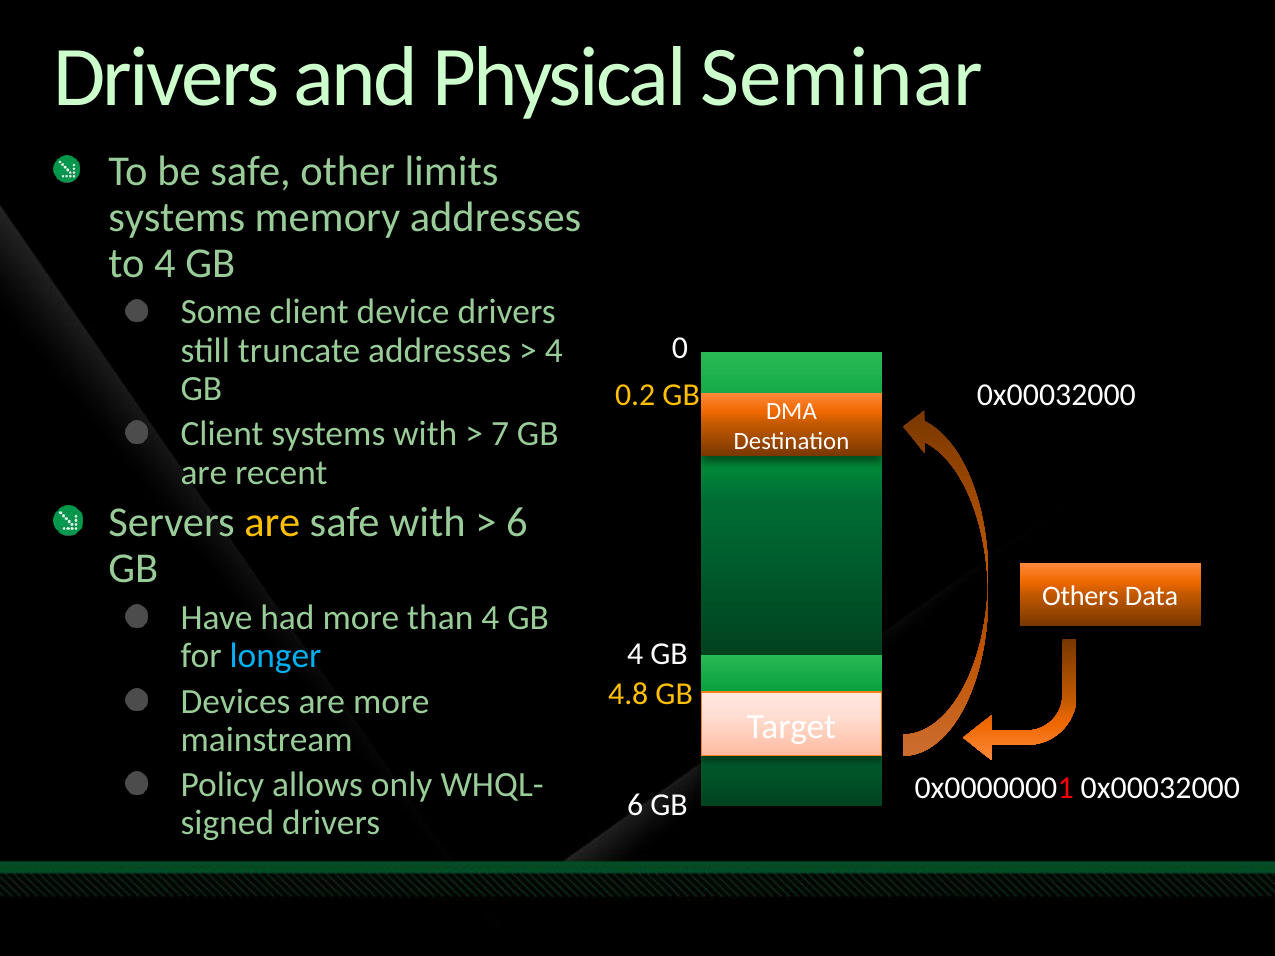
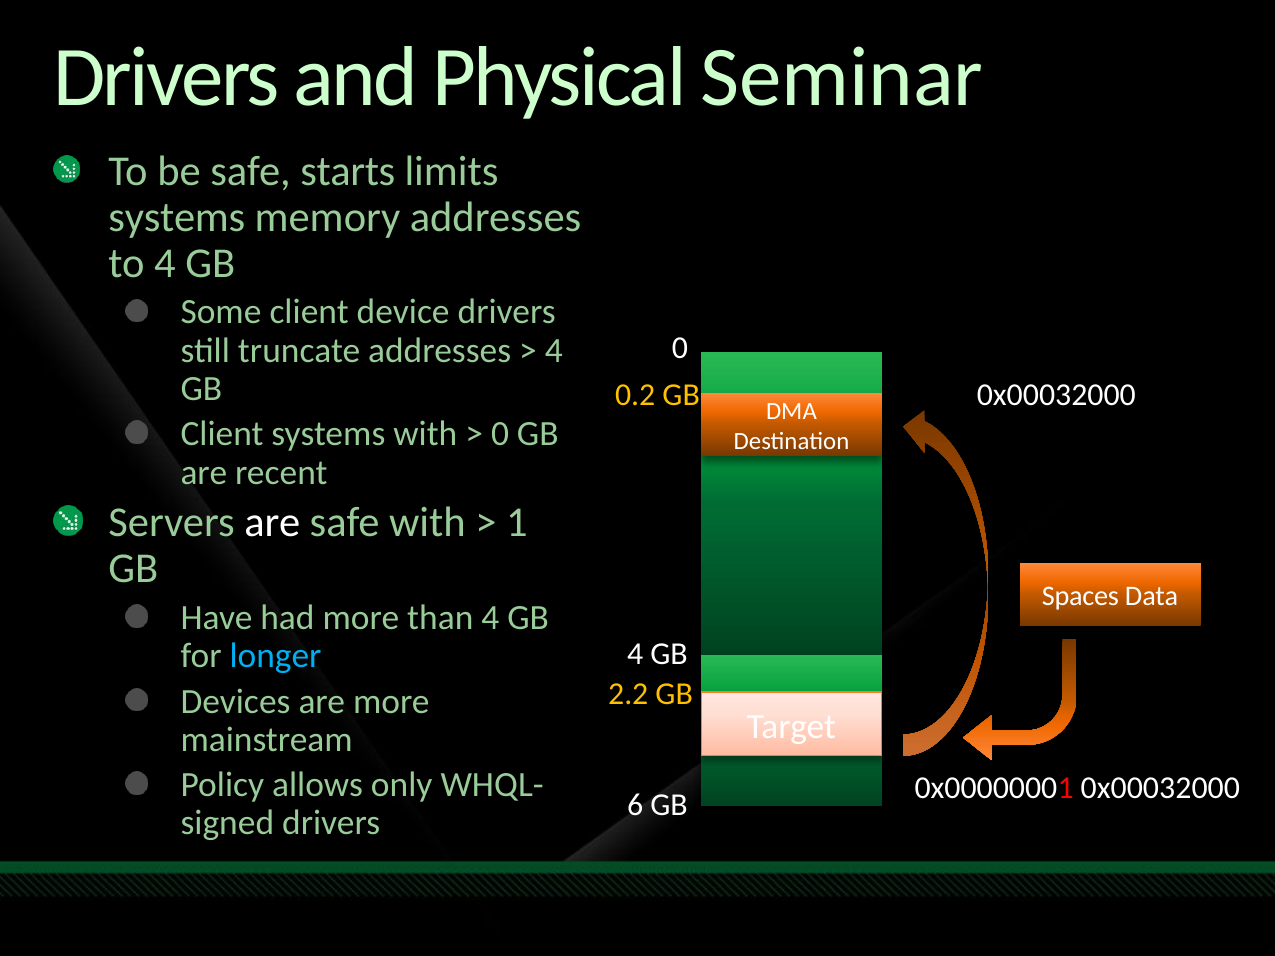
other: other -> starts (348, 171)
7: 7 -> 0 (500, 434)
are colour: yellow -> white (272, 523)
6: 6 -> 1 (517, 523)
Others: Others -> Spaces (1080, 597)
4.8: 4.8 -> 2.2 (628, 694)
